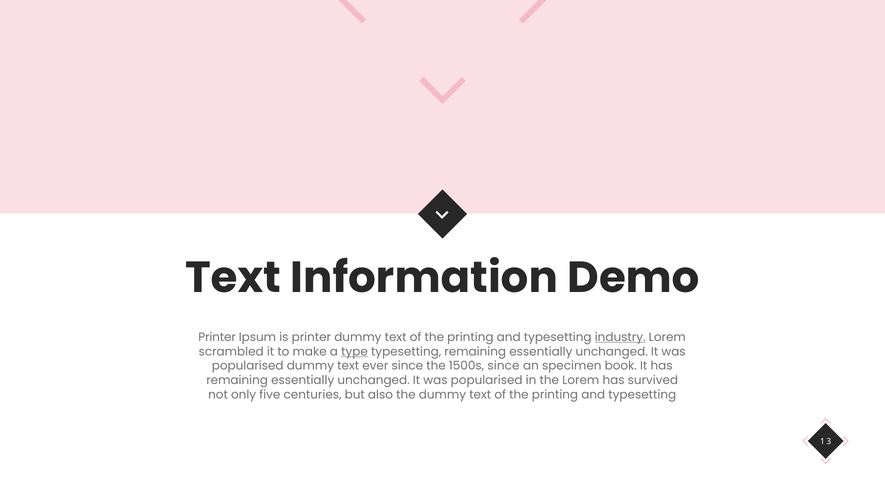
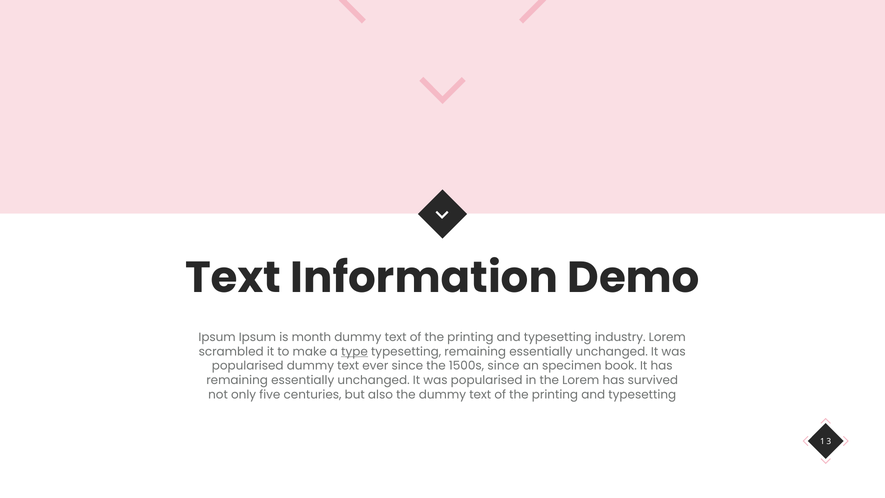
Printer: Printer -> Ipsum (217, 337)
is printer: printer -> month (311, 337)
industry underline: present -> none (620, 337)
